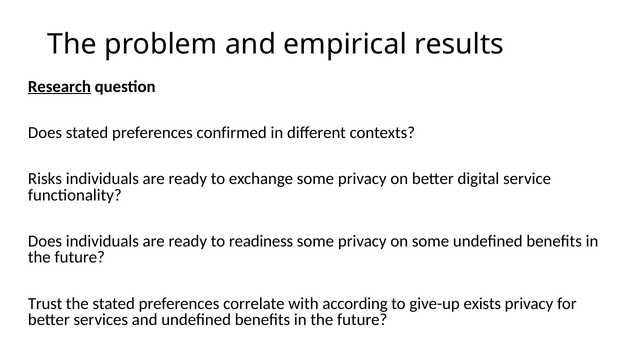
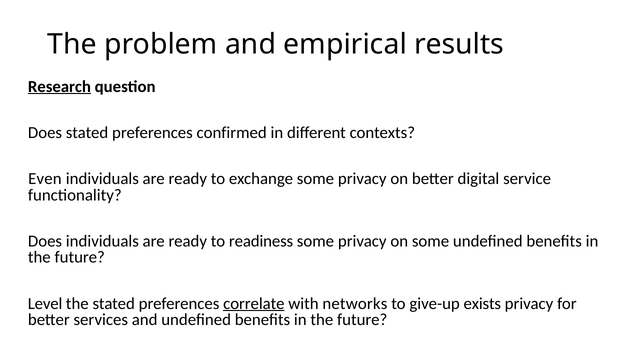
Risks: Risks -> Even (45, 179)
Trust: Trust -> Level (45, 304)
correlate underline: none -> present (254, 304)
according: according -> networks (355, 304)
